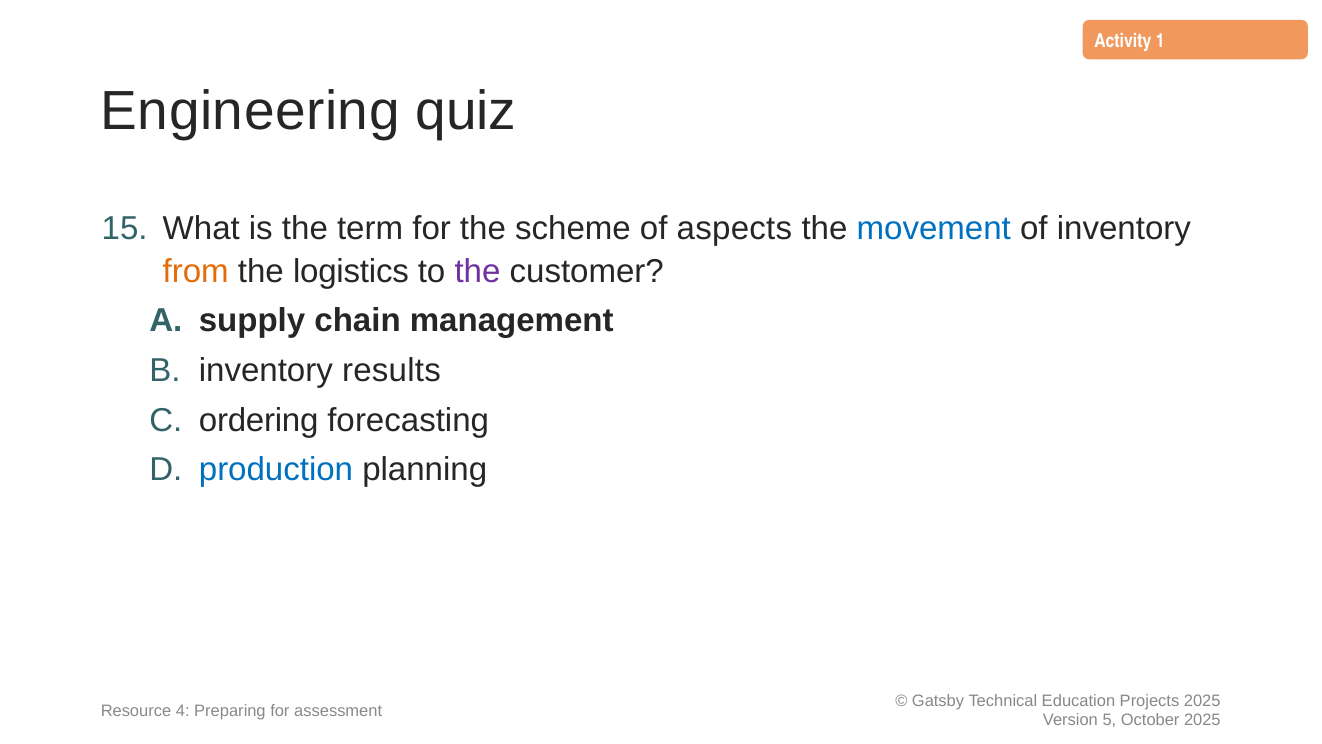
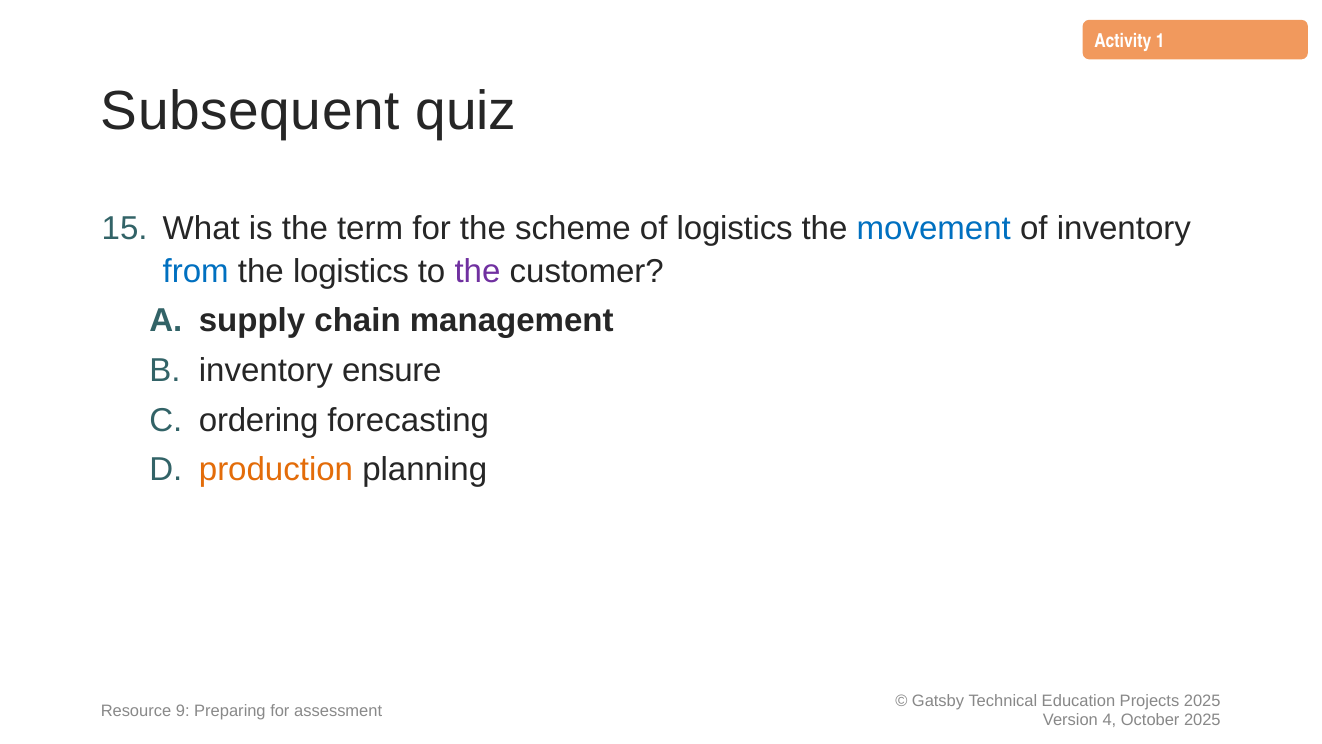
Engineering: Engineering -> Subsequent (250, 111)
of aspects: aspects -> logistics (735, 228)
from colour: orange -> blue (196, 271)
results: results -> ensure (392, 370)
production colour: blue -> orange (276, 470)
4: 4 -> 9 (183, 711)
5: 5 -> 4 (1109, 720)
